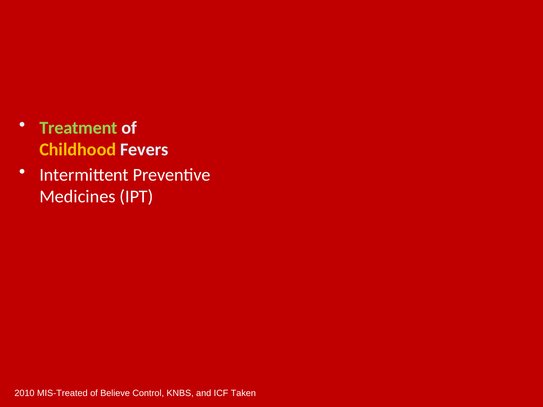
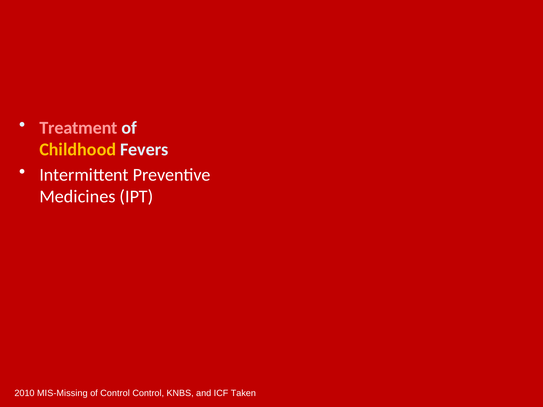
Treatment colour: light green -> pink (78, 128)
MIS-Treated: MIS-Treated -> MIS-Missing (62, 393)
of Believe: Believe -> Control (115, 393)
